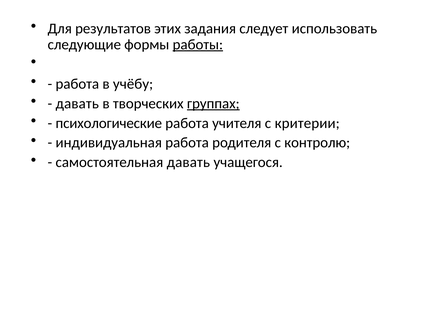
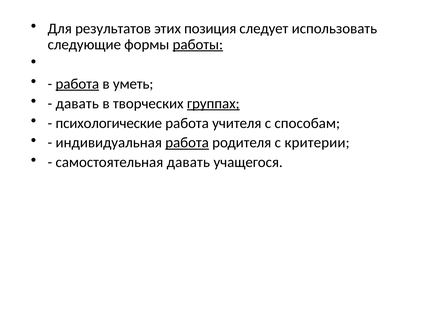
задания: задания -> позиция (210, 28)
работа underline: none -> present (77, 84)
учёбу: учёбу -> уметь (133, 84)
критерии: критерии -> способам (307, 123)
работа underline: none -> present (187, 143)
контролю: контролю -> критерии (317, 143)
